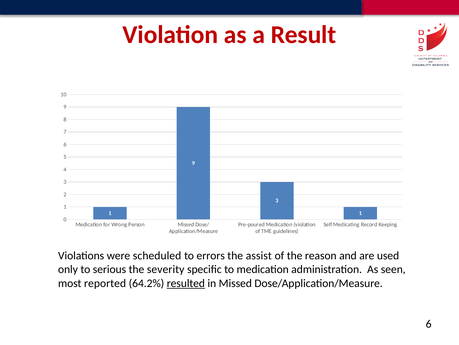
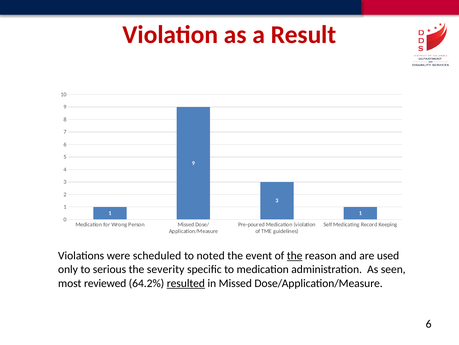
errors: errors -> noted (211, 255)
assist: assist -> event (259, 255)
the underline: none -> present (295, 255)
reported: reported -> reviewed (105, 283)
